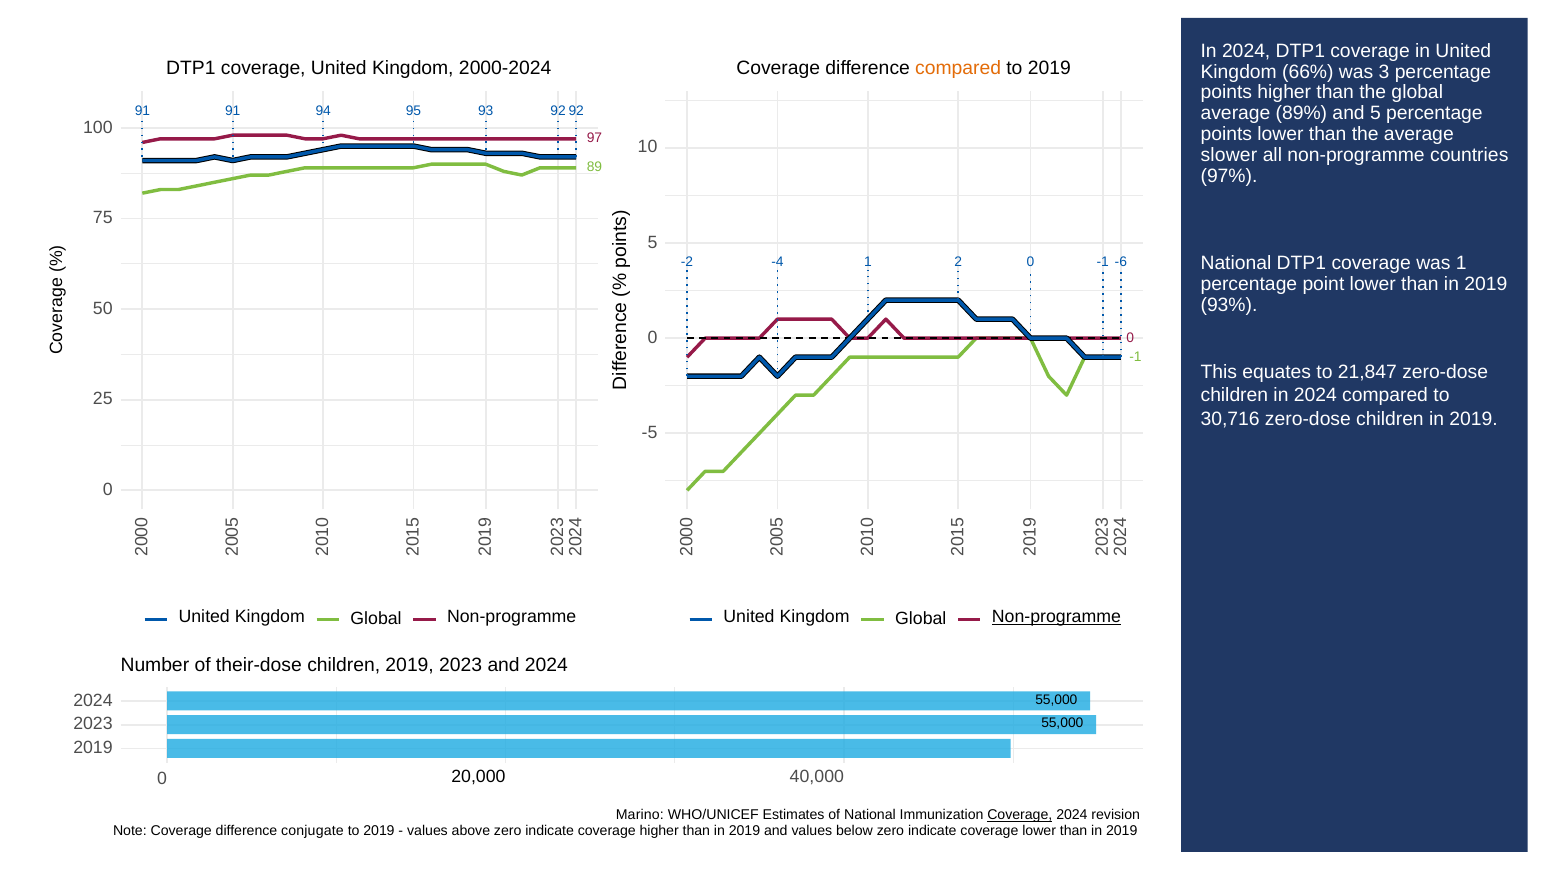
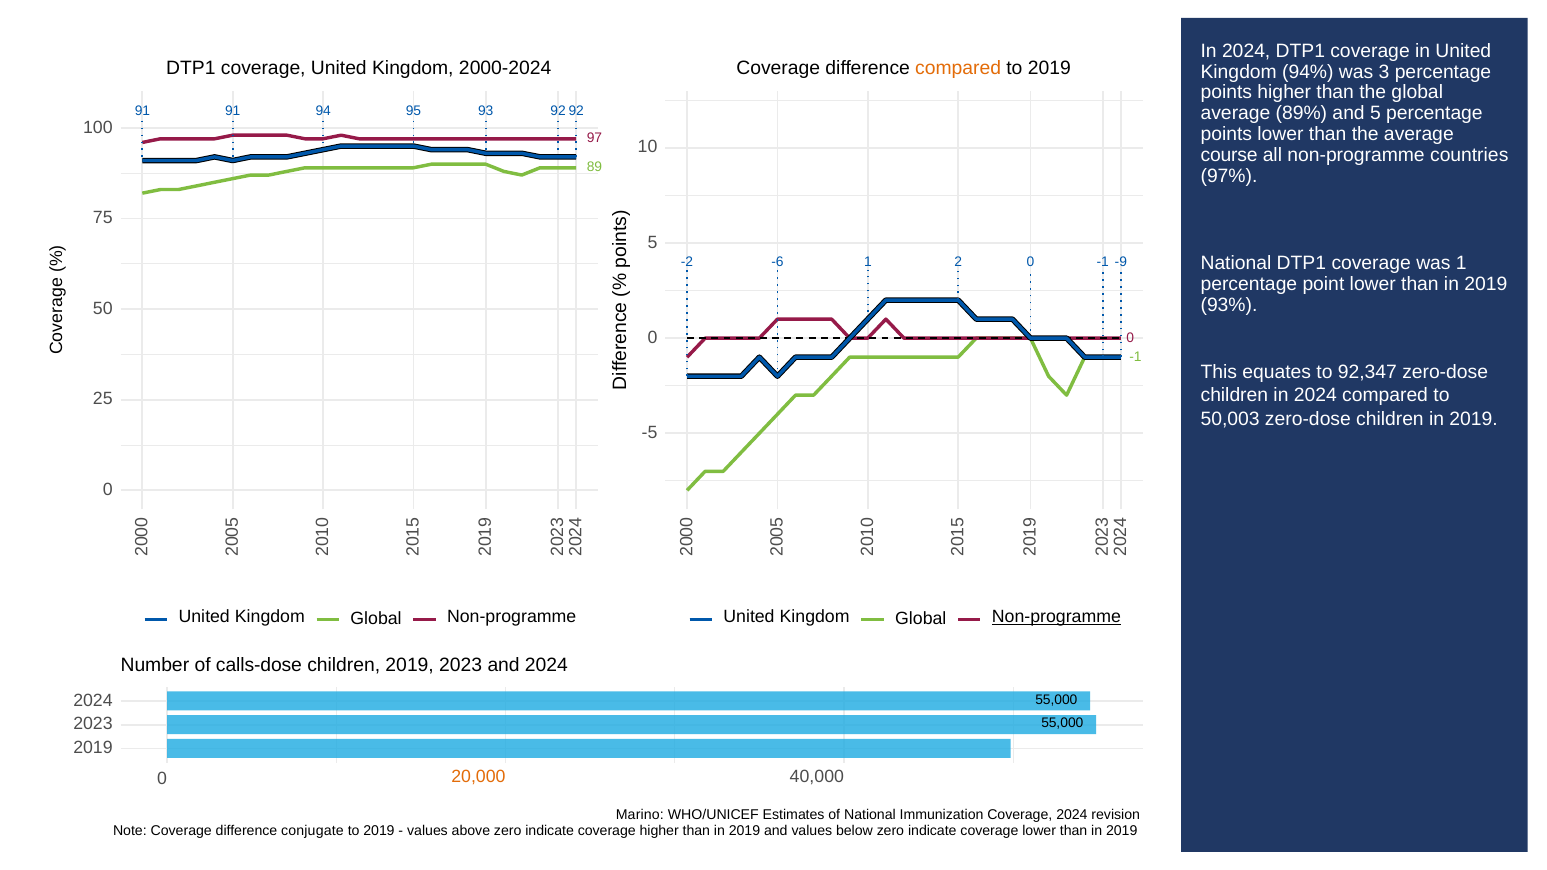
66%: 66% -> 94% (1308, 72)
slower: slower -> course (1229, 155)
-4: -4 -> -6 (777, 262)
-6: -6 -> -9 (1121, 262)
21,847: 21,847 -> 92,347 (1367, 372)
30,716: 30,716 -> 50,003 (1230, 419)
their-dose: their-dose -> calls-dose (259, 665)
20,000 colour: black -> orange (478, 777)
Coverage underline: present -> none (1020, 815)
